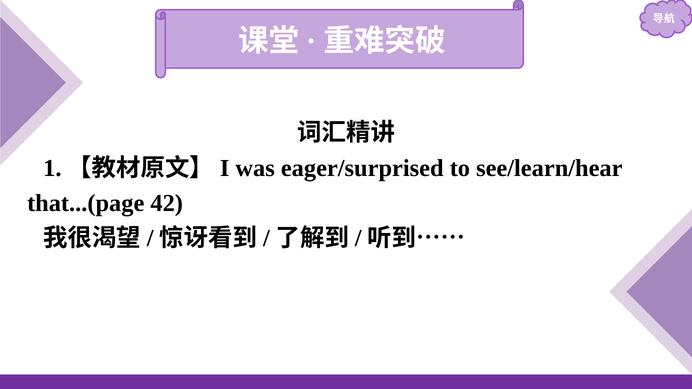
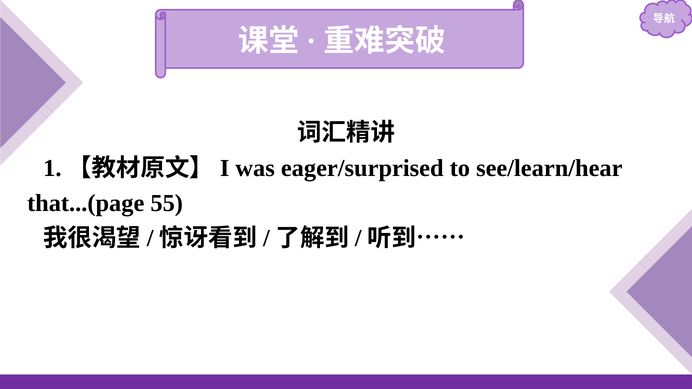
42: 42 -> 55 (167, 203)
